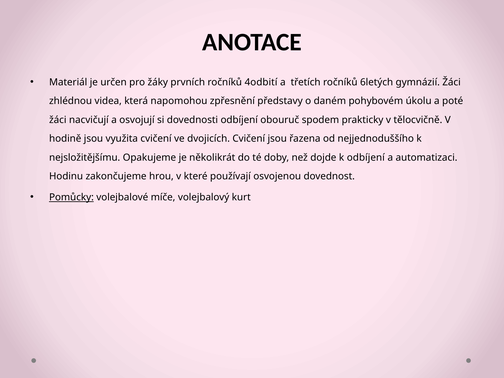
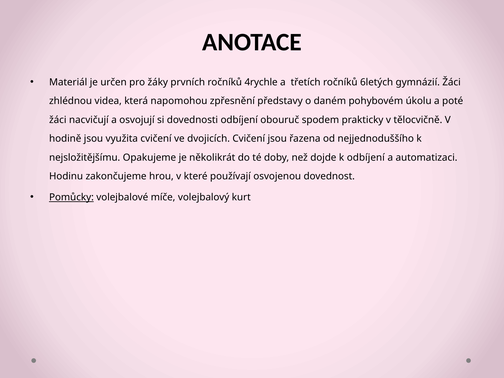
4odbití: 4odbití -> 4rychle (261, 82)
